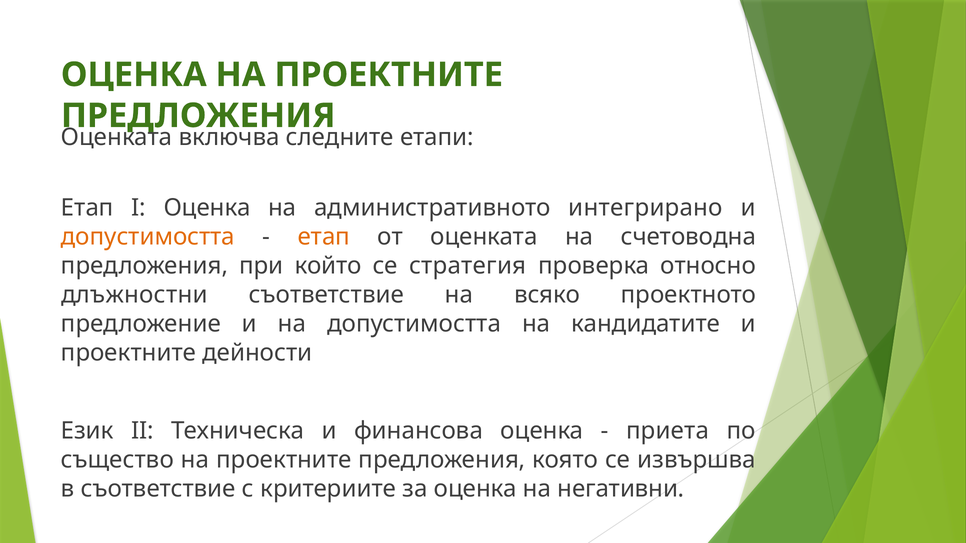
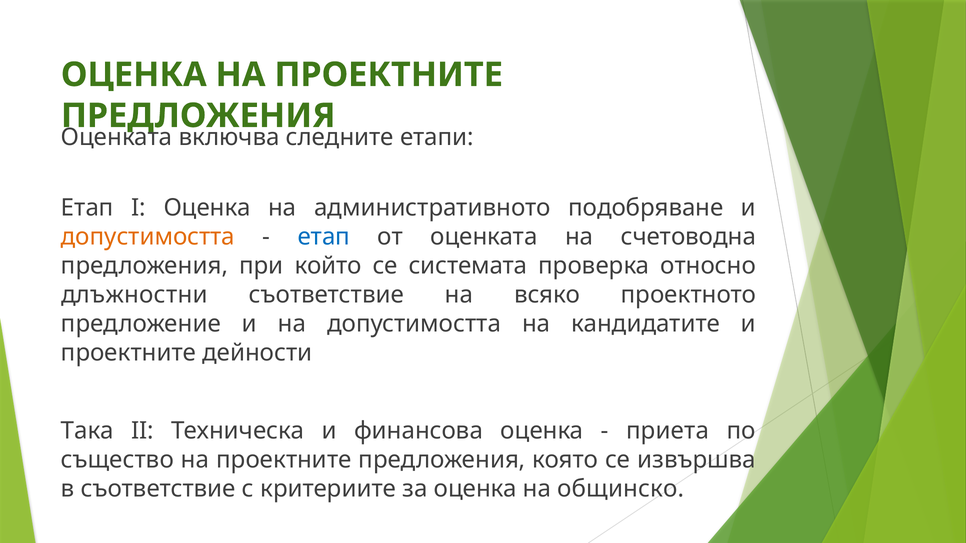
интегрирано: интегрирано -> подобряване (646, 208)
етап colour: orange -> blue (324, 237)
стратегия: стратегия -> системата (468, 266)
Език: Език -> Така (87, 431)
негативни: негативни -> общинско (621, 489)
